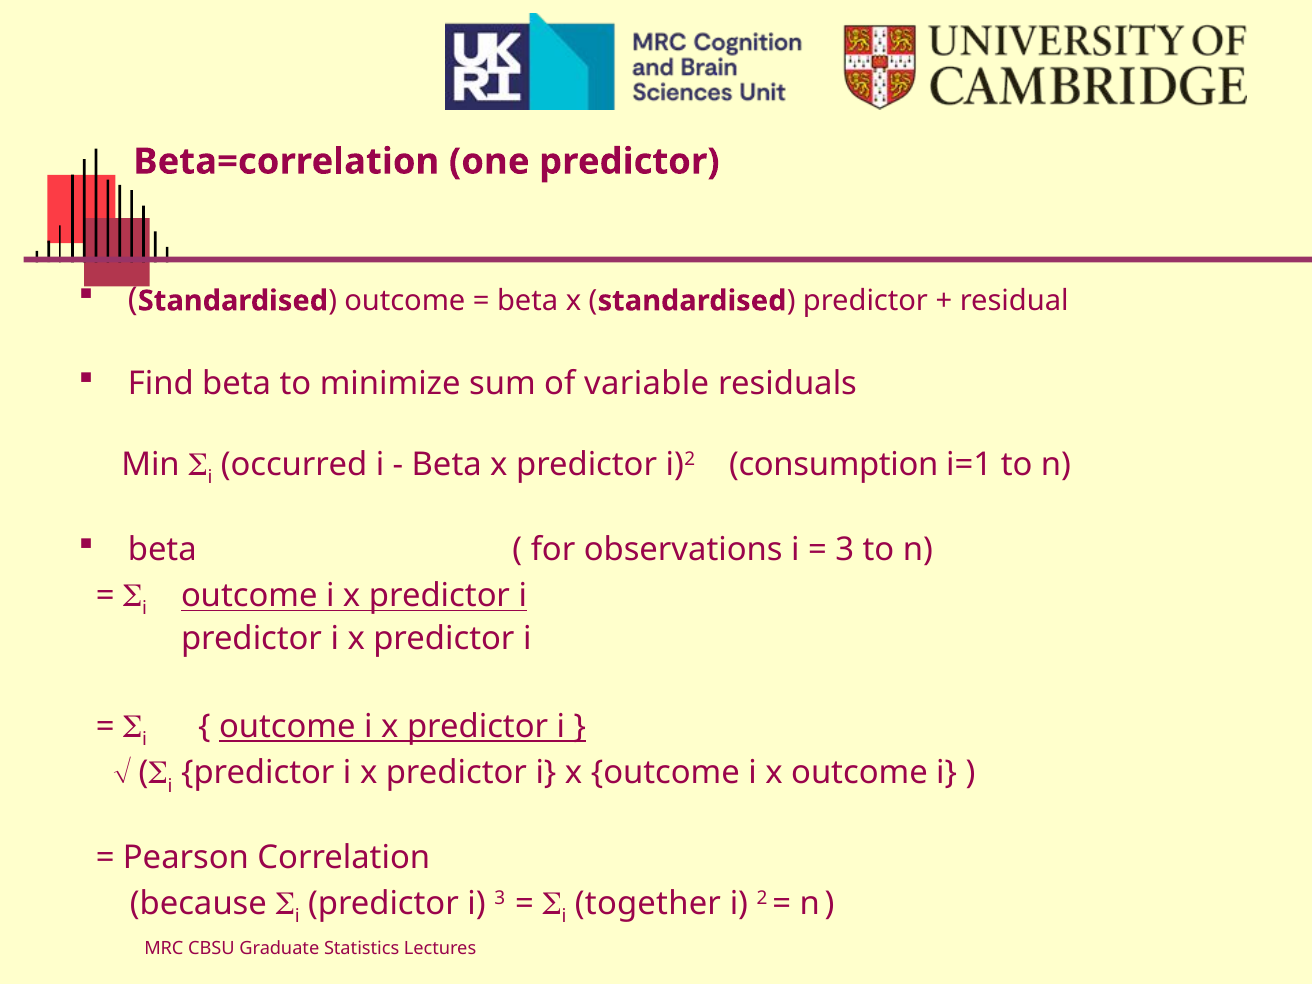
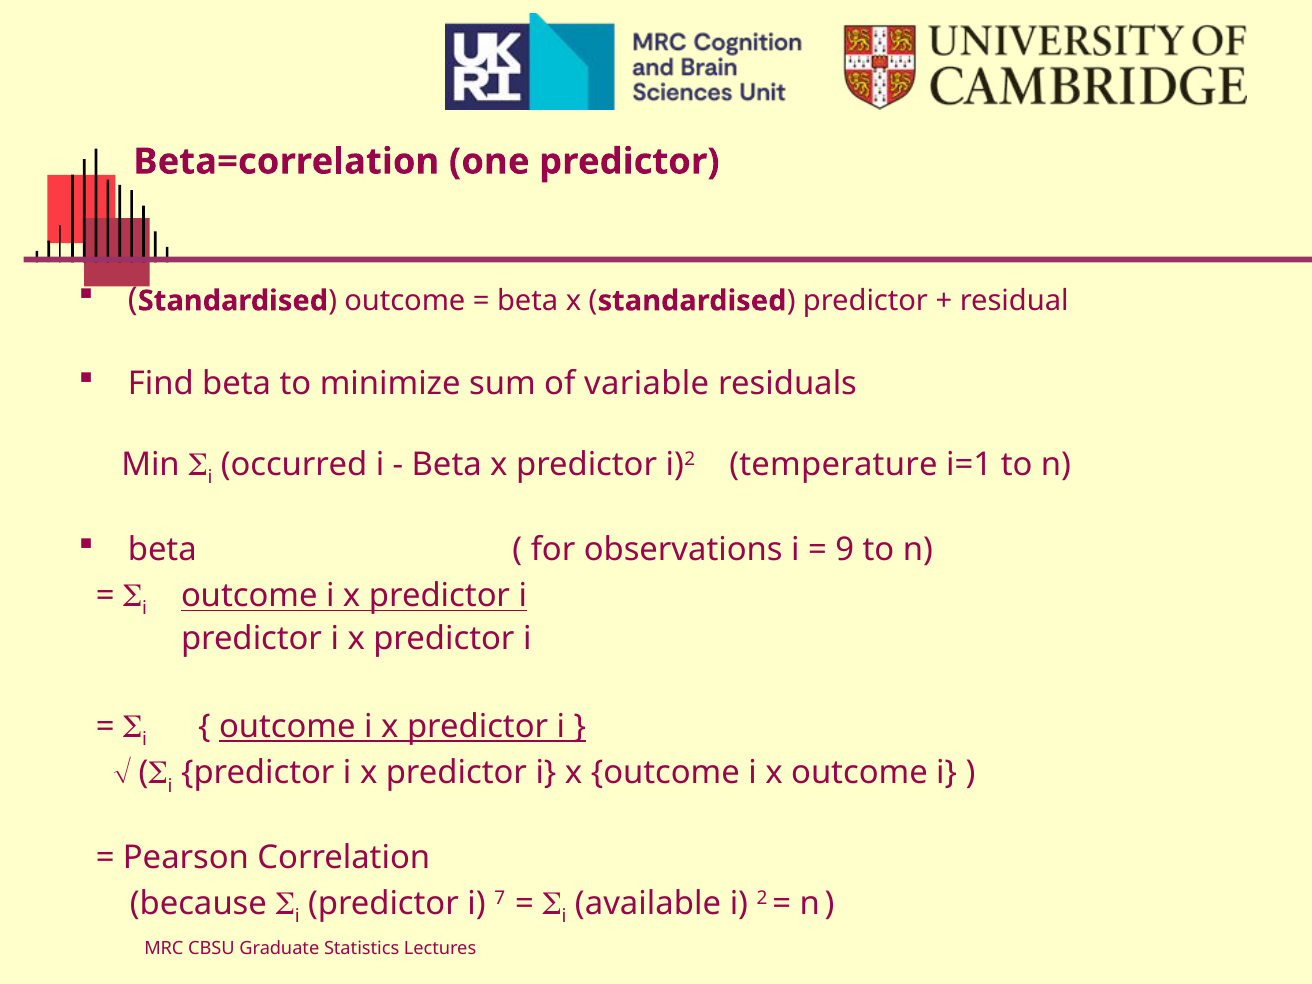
consumption: consumption -> temperature (833, 465)
3: 3 -> 9 (845, 550)
i 3: 3 -> 7 (500, 899)
together: together -> available (648, 904)
